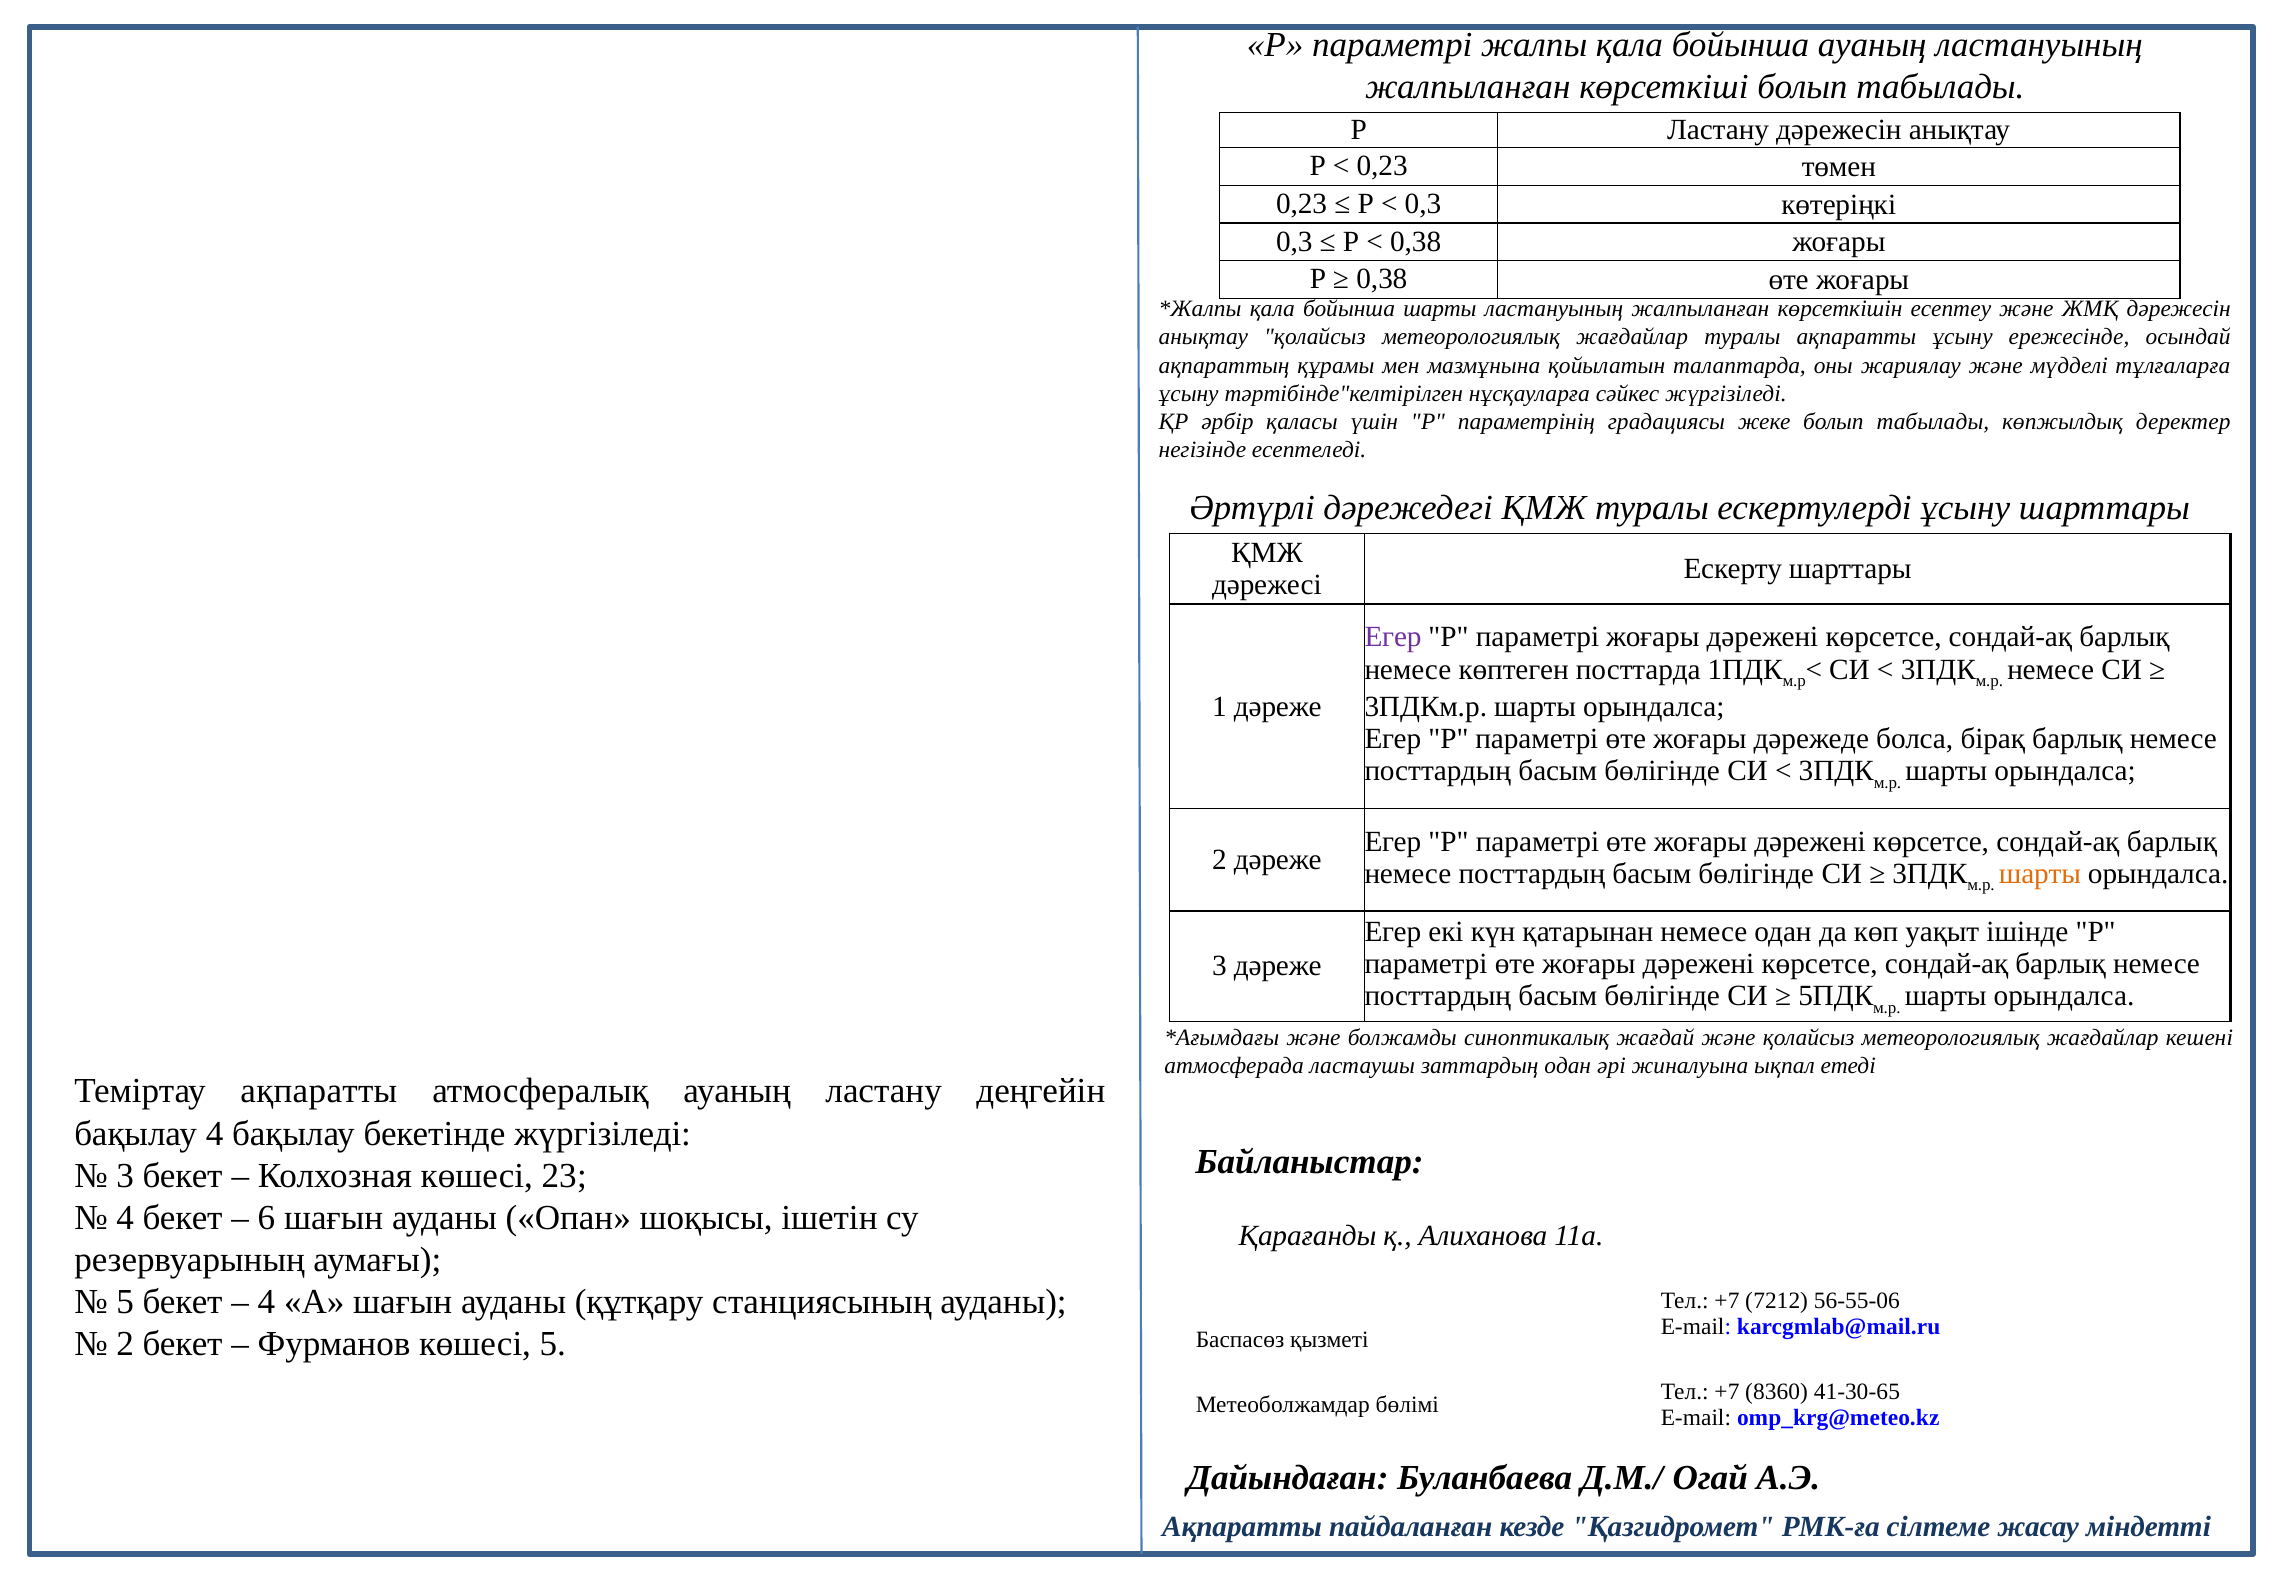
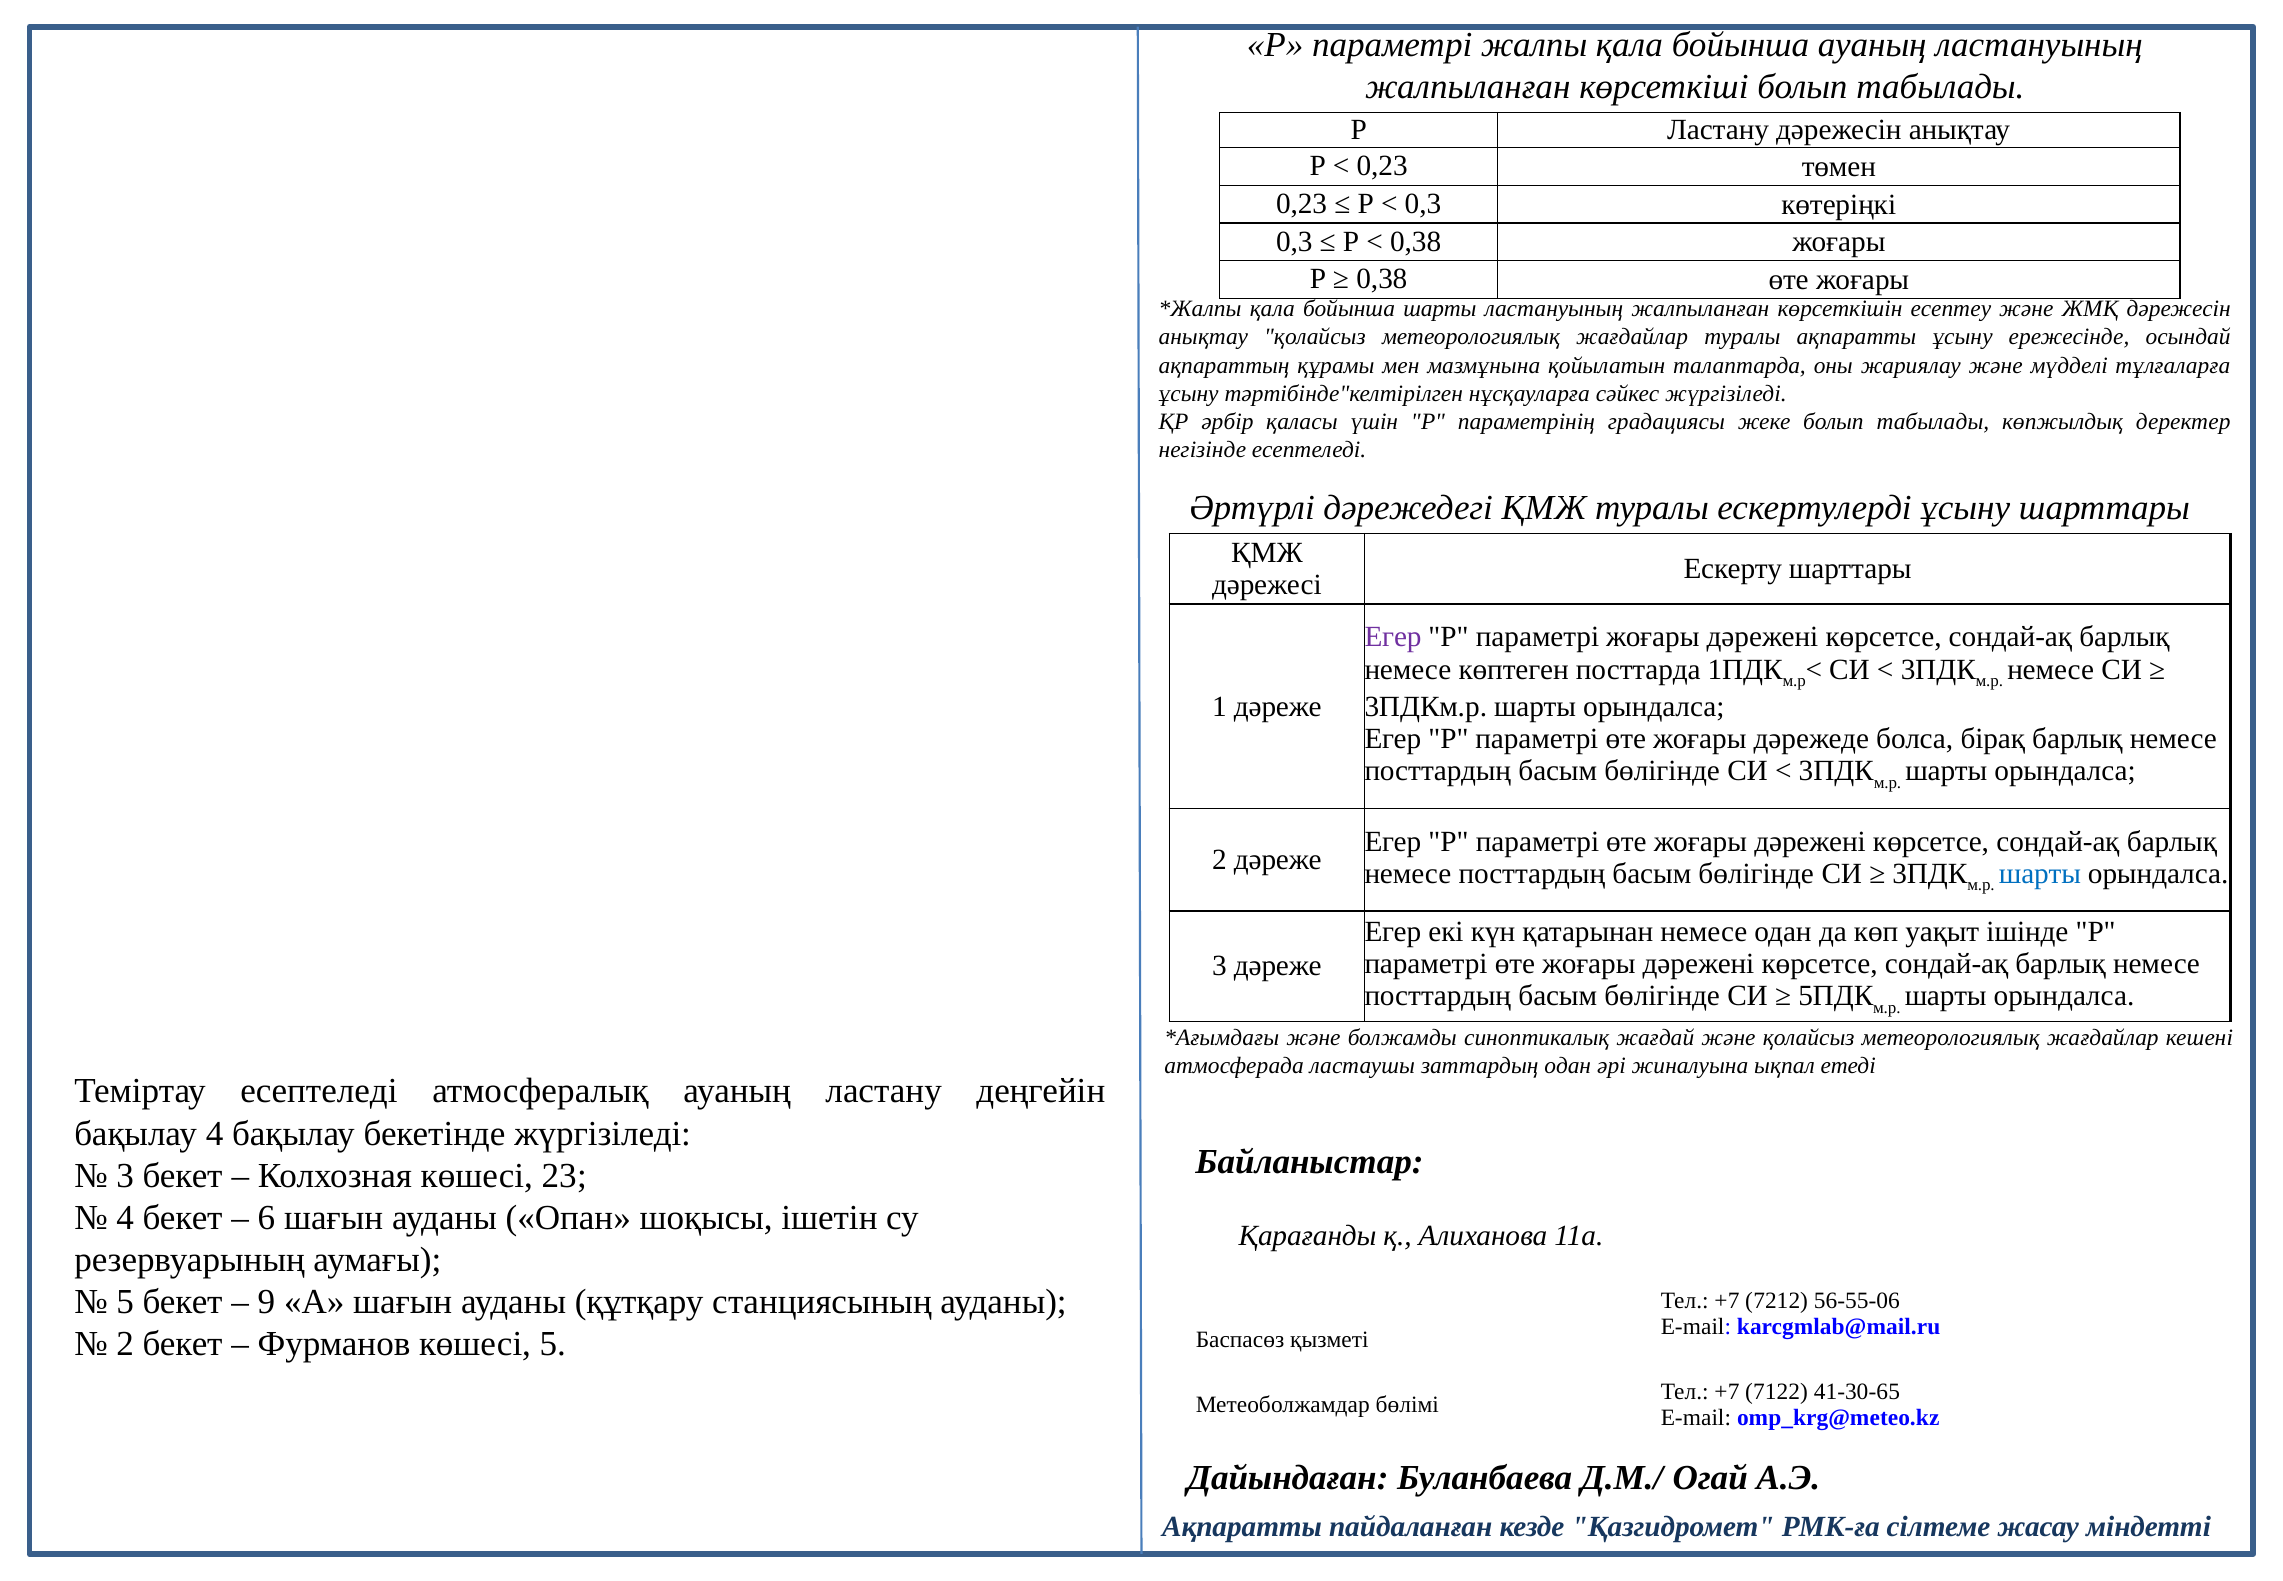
шарты colour: orange -> blue (2040, 873)
Теміртау ақпаратты: ақпаратты -> есептеледі (319, 1091)
4: 4 -> 9 (266, 1302)
8360: 8360 -> 7122 (1777, 1391)
